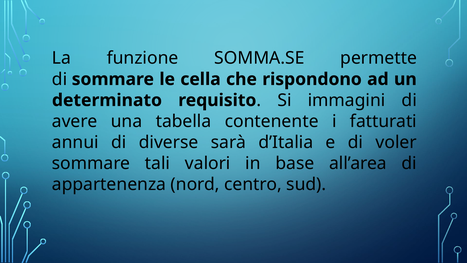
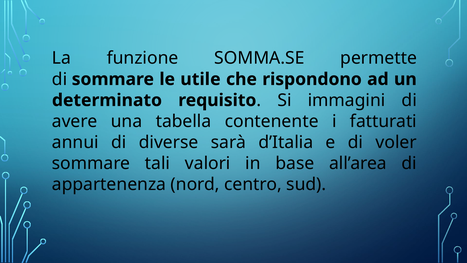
cella: cella -> utile (200, 79)
